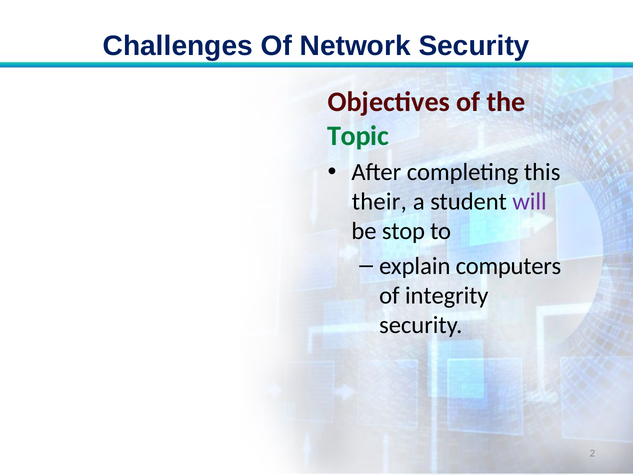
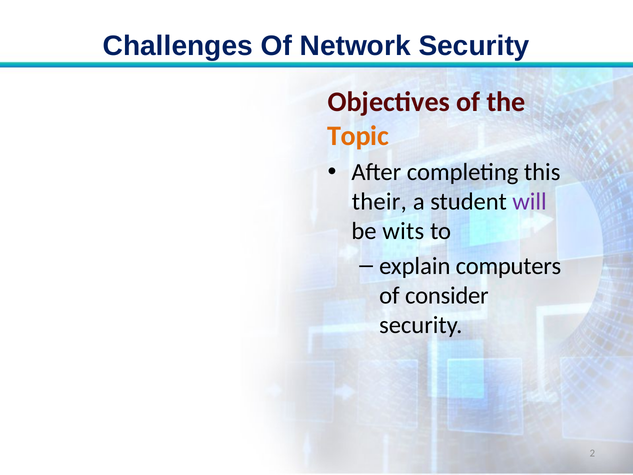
Topic colour: green -> orange (358, 136)
stop: stop -> wits (403, 231)
integrity: integrity -> consider (447, 295)
